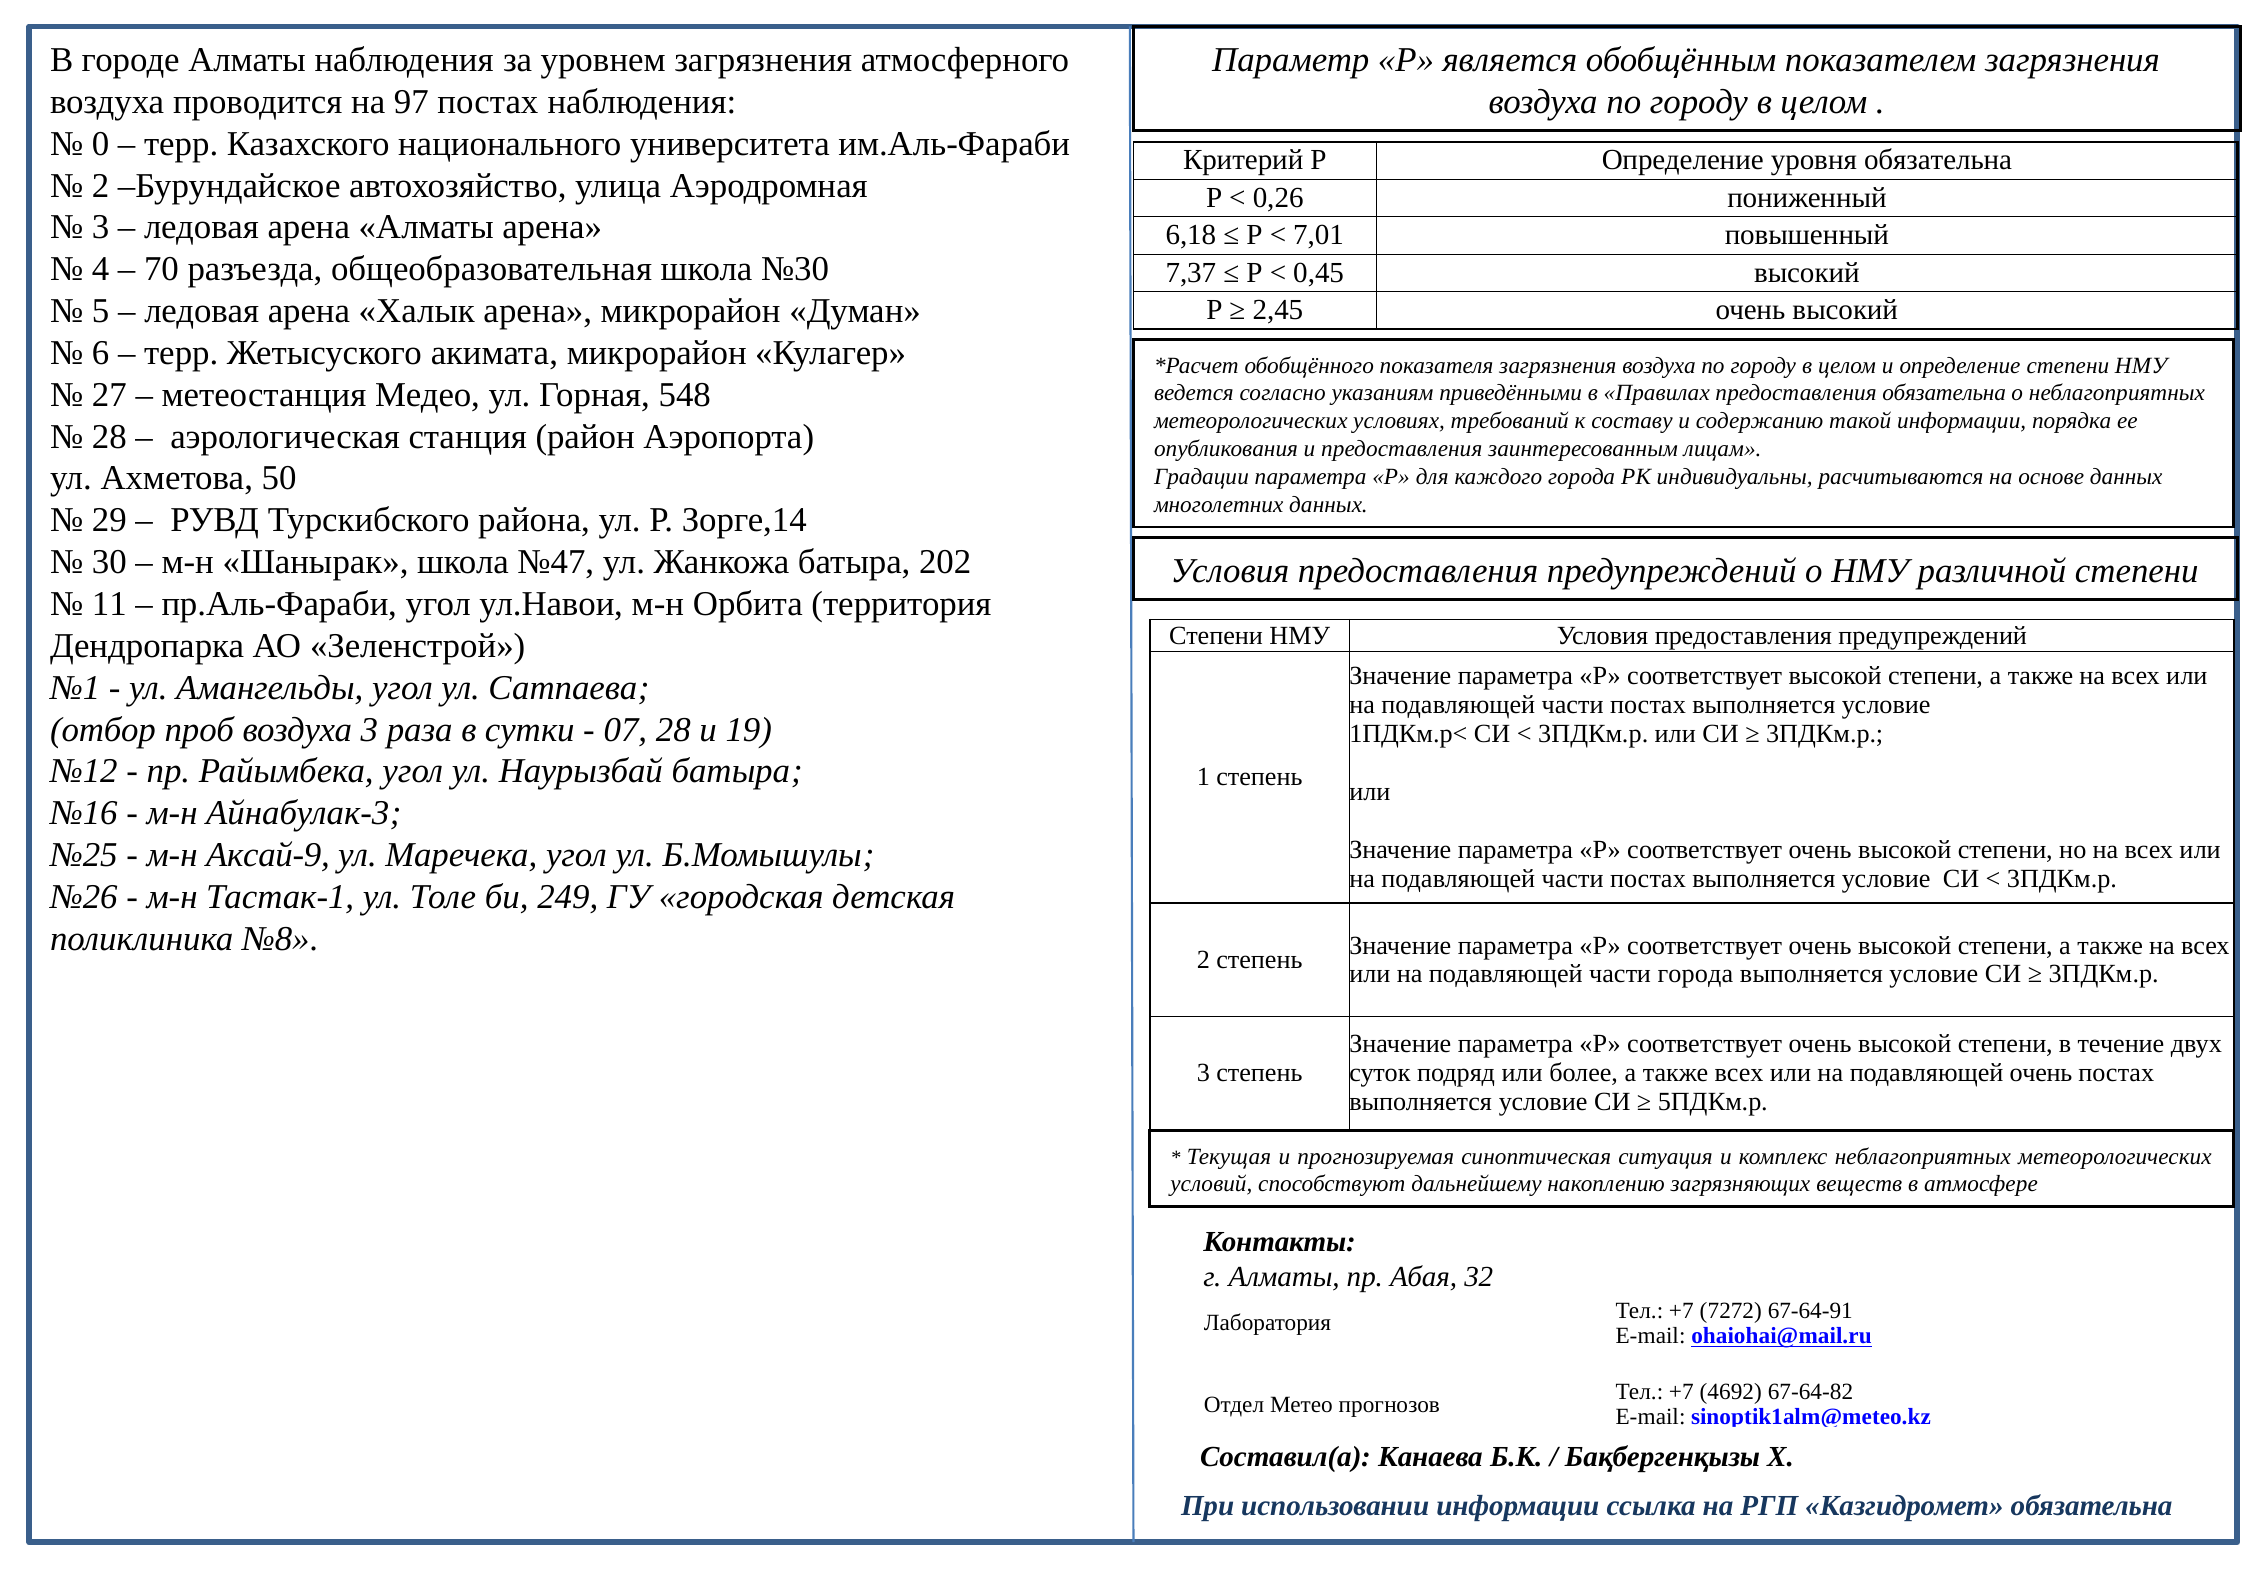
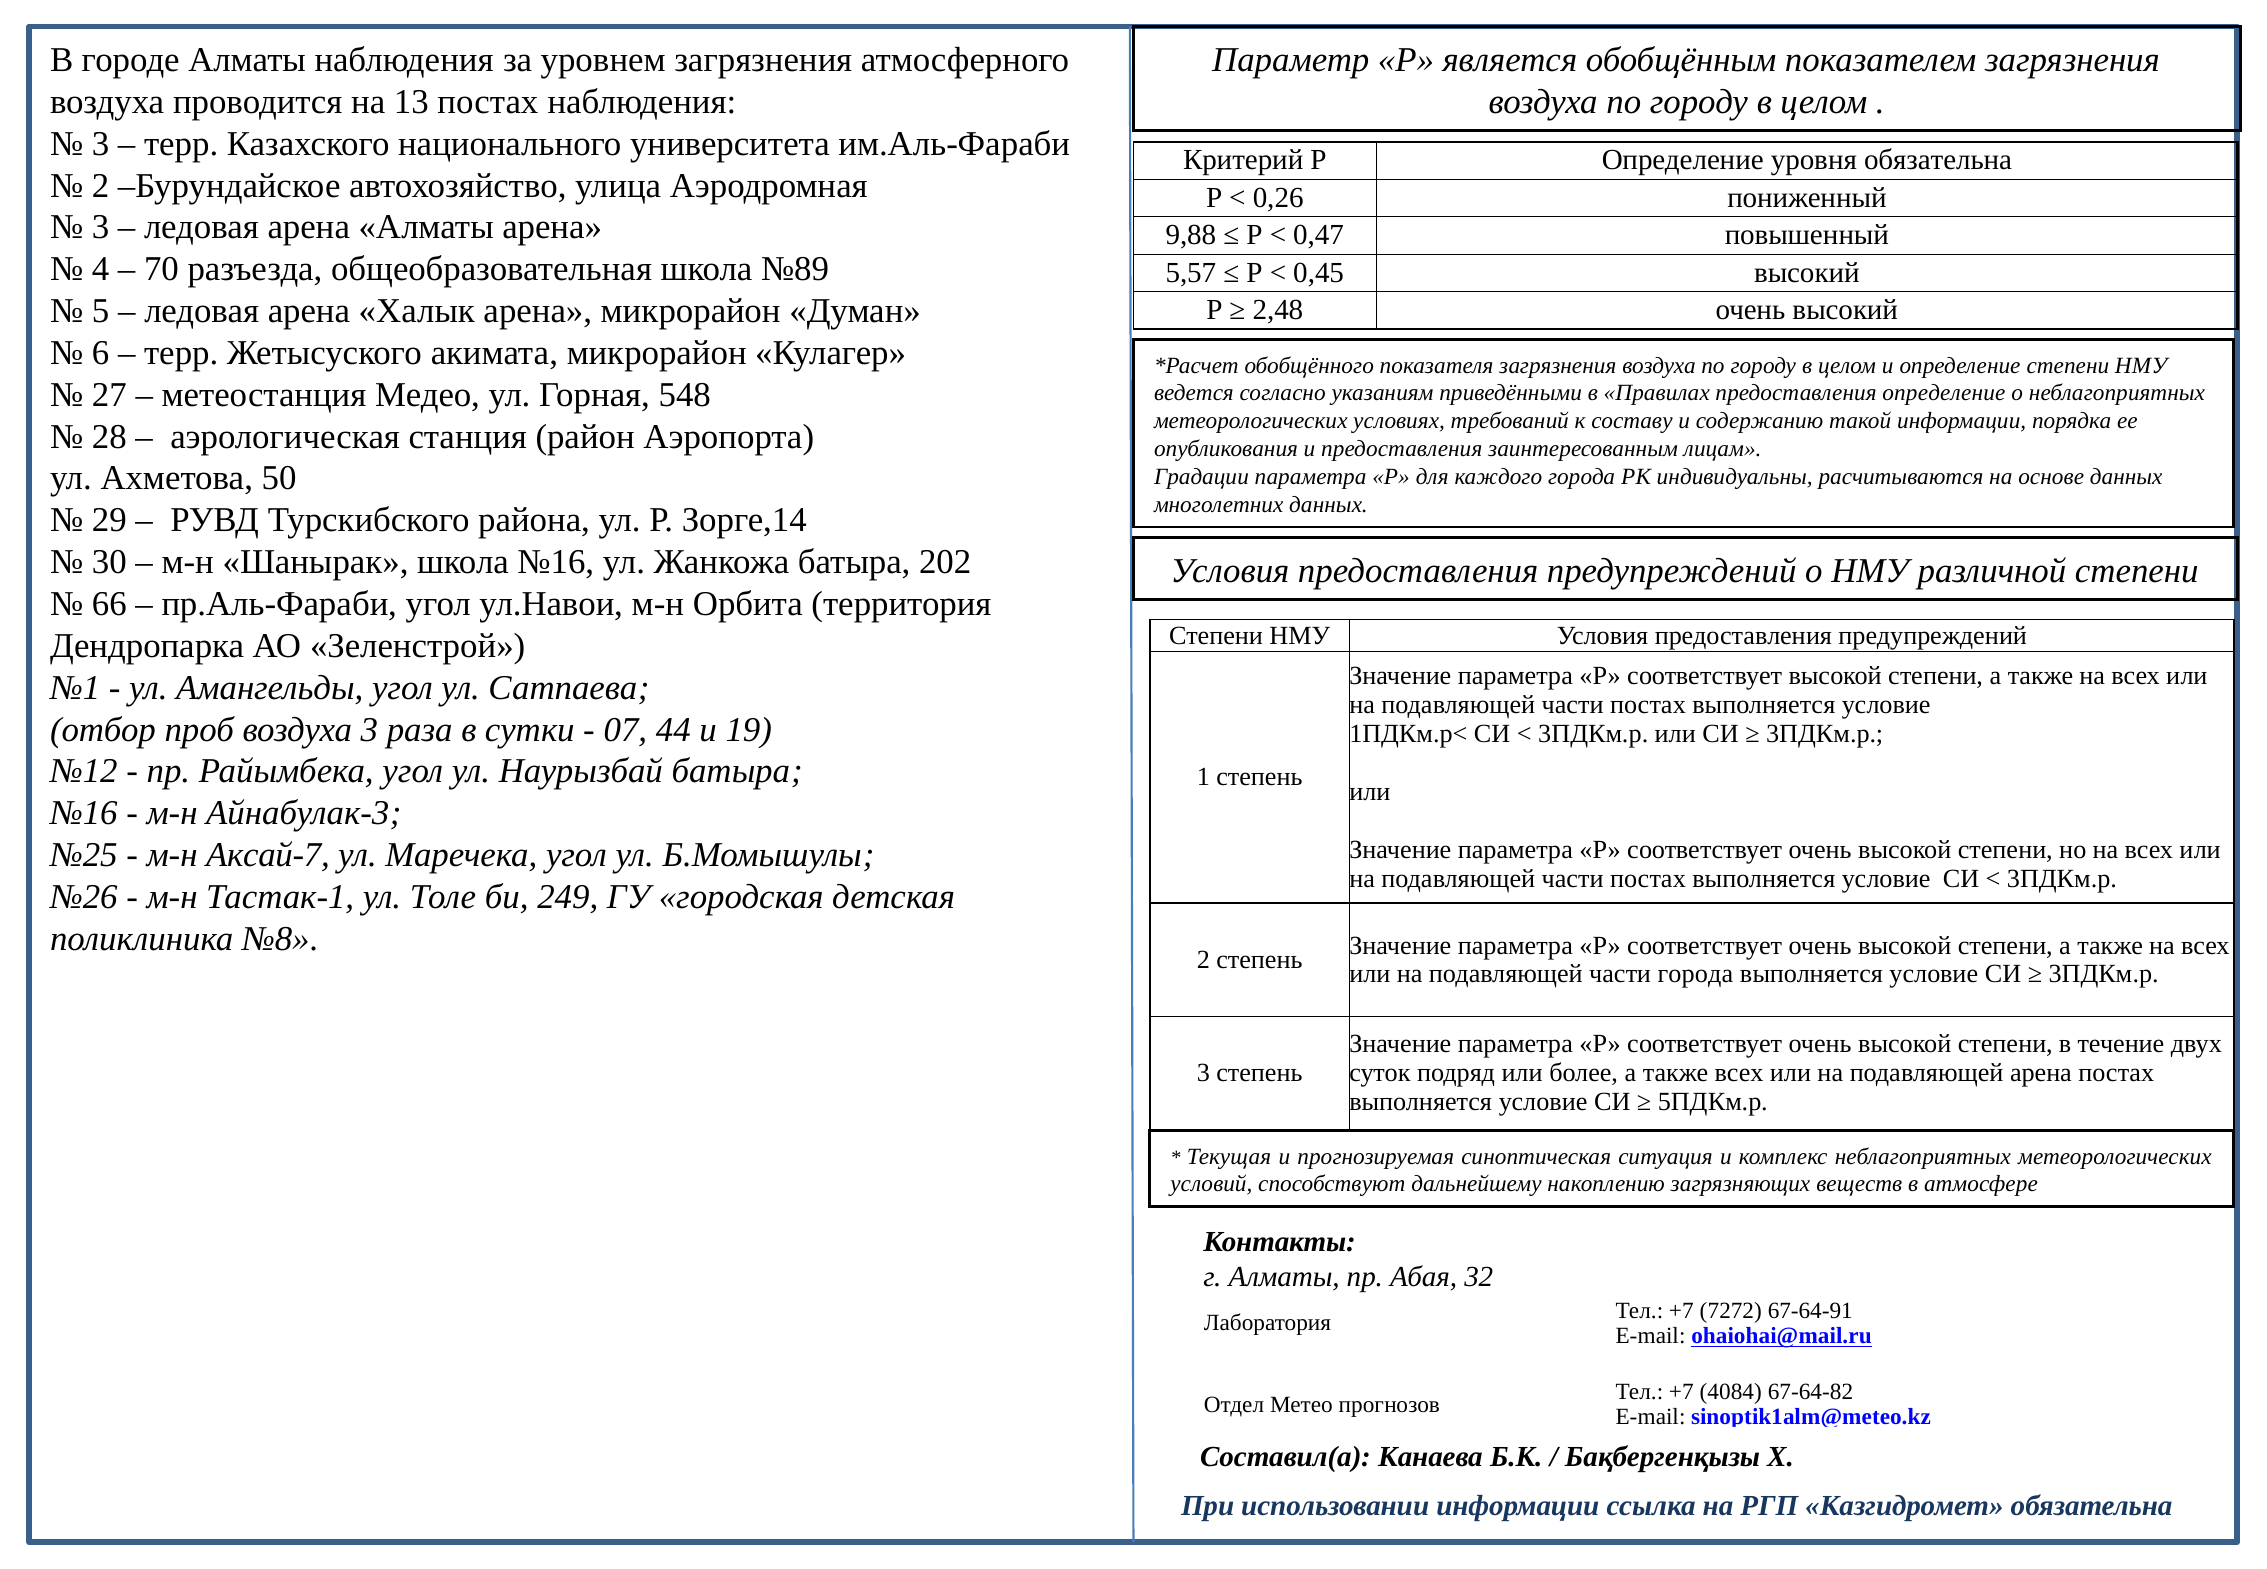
97: 97 -> 13 (411, 102)
0: 0 -> 3 (101, 144)
6,18: 6,18 -> 9,88 (1191, 235)
7,01: 7,01 -> 0,47 (1319, 235)
№30: №30 -> №89 (795, 269)
7,37: 7,37 -> 5,57 (1191, 273)
2,45: 2,45 -> 2,48 (1278, 310)
предоставления обязательна: обязательна -> определение (1944, 393)
школа №47: №47 -> №16 (556, 562)
11: 11 -> 66 (109, 604)
07 28: 28 -> 44 (673, 730)
Аксай-9: Аксай-9 -> Аксай-7 (268, 855)
подавляющей очень: очень -> арена (2041, 1073)
4692: 4692 -> 4084 (1731, 1392)
